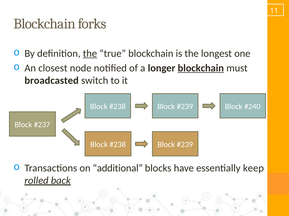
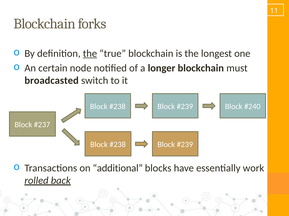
closest: closest -> certain (53, 68)
blockchain underline: present -> none (201, 68)
keep: keep -> work (254, 169)
